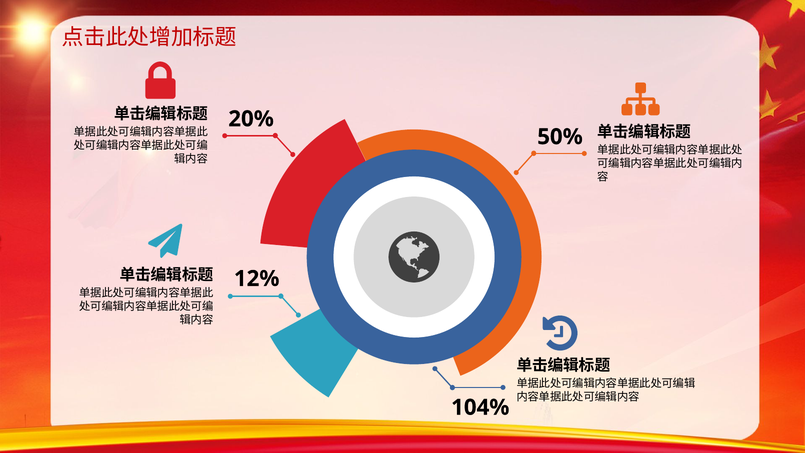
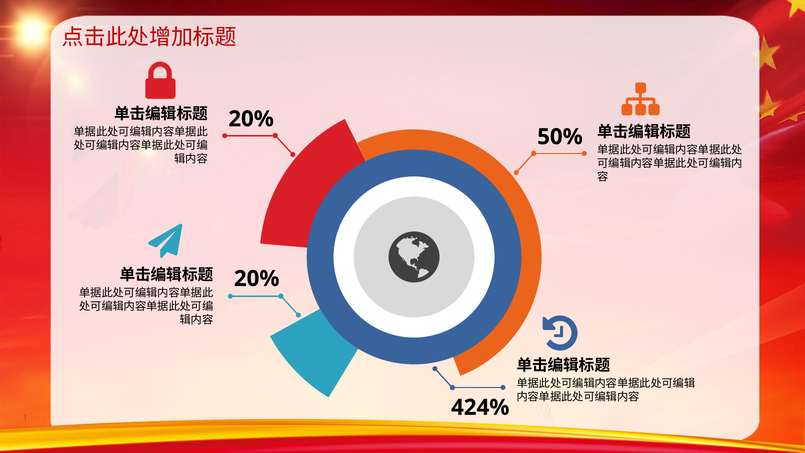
12%: 12% -> 20% (257, 279)
104%: 104% -> 424% (480, 407)
